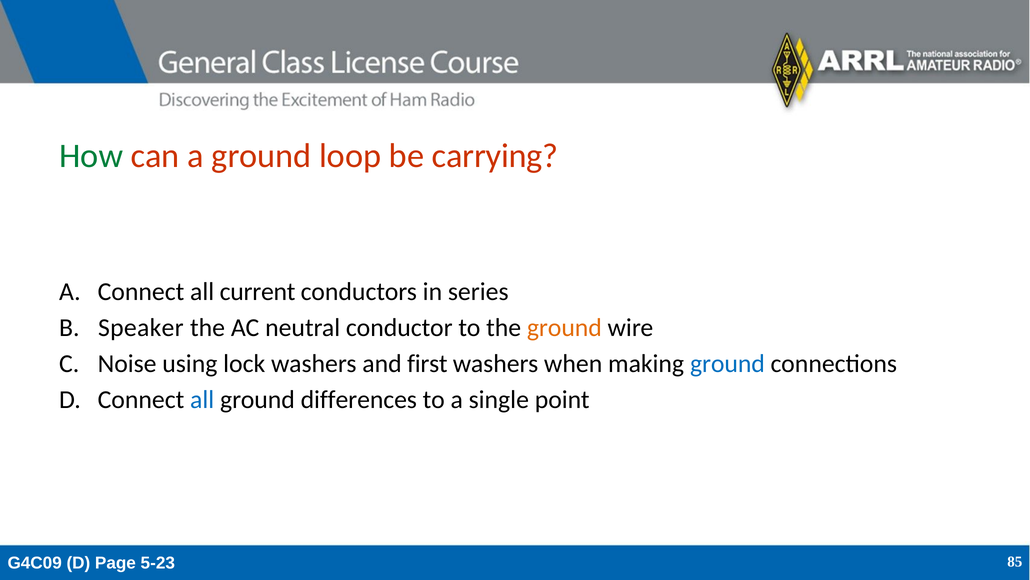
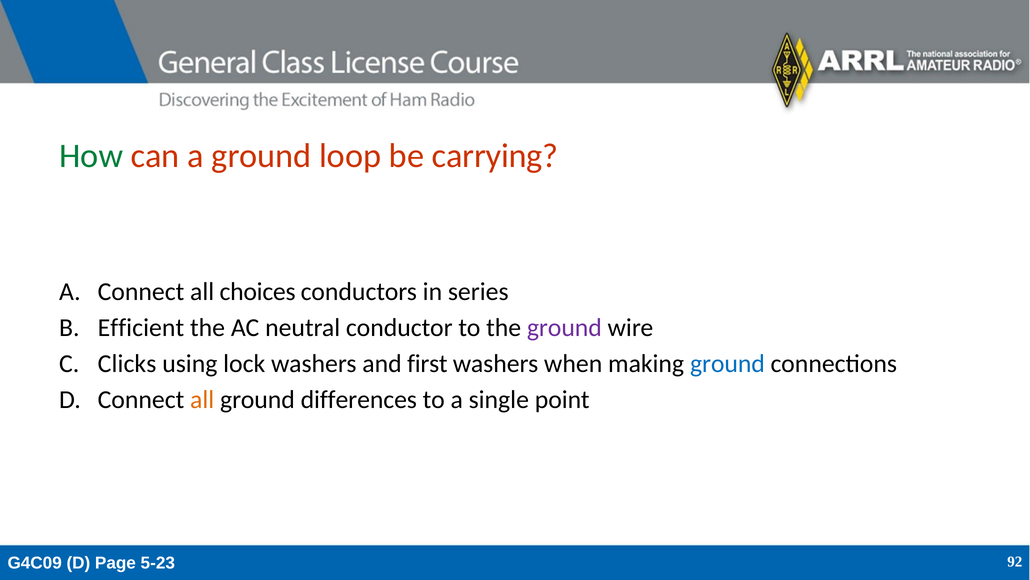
current: current -> choices (258, 291)
Speaker: Speaker -> Efficient (141, 327)
ground colour: orange -> purple (564, 327)
Noise: Noise -> Clicks (127, 364)
all colour: blue -> orange (202, 400)
85: 85 -> 92 (1015, 561)
